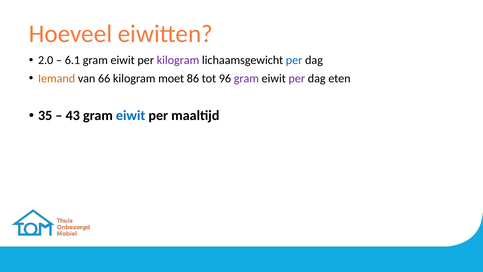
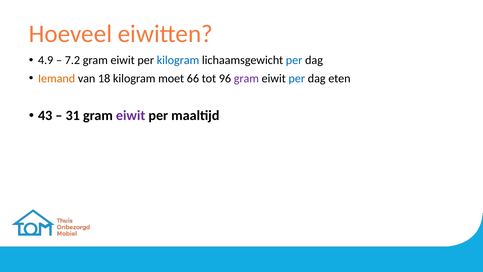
2.0: 2.0 -> 4.9 (46, 60)
6.1: 6.1 -> 7.2 (72, 60)
kilogram colour: purple -> blue (178, 60)
66: 66 -> 18 (104, 78)
86: 86 -> 66 (193, 78)
per colour: purple -> blue (297, 78)
35: 35 -> 43 (45, 116)
43: 43 -> 31 (73, 116)
eiwit colour: blue -> purple (131, 116)
